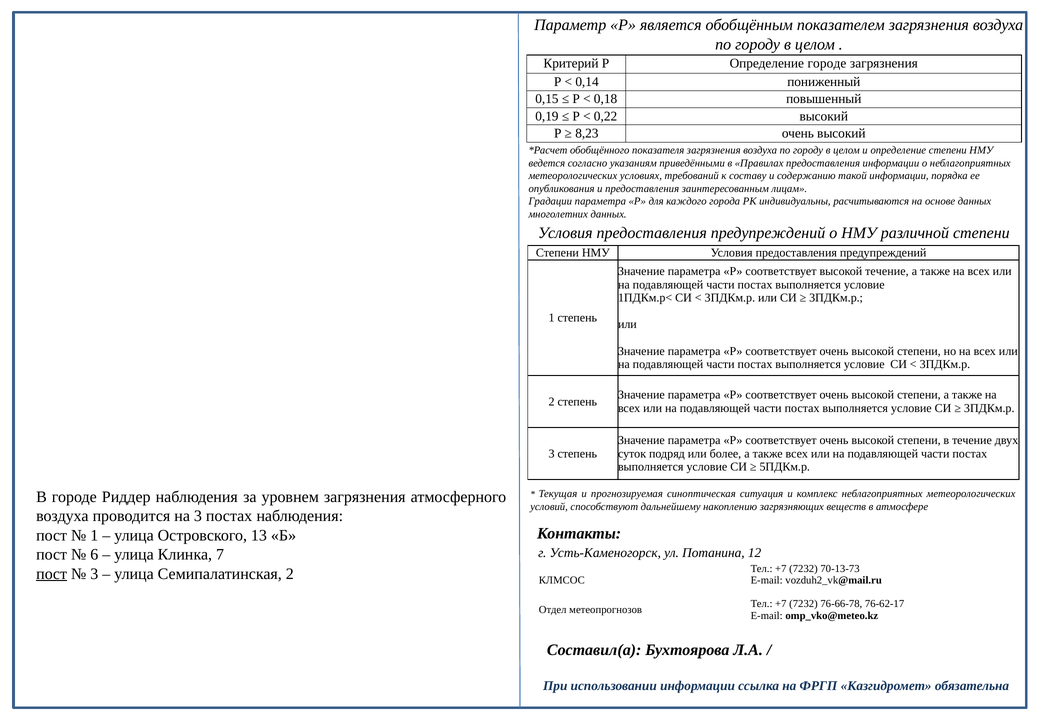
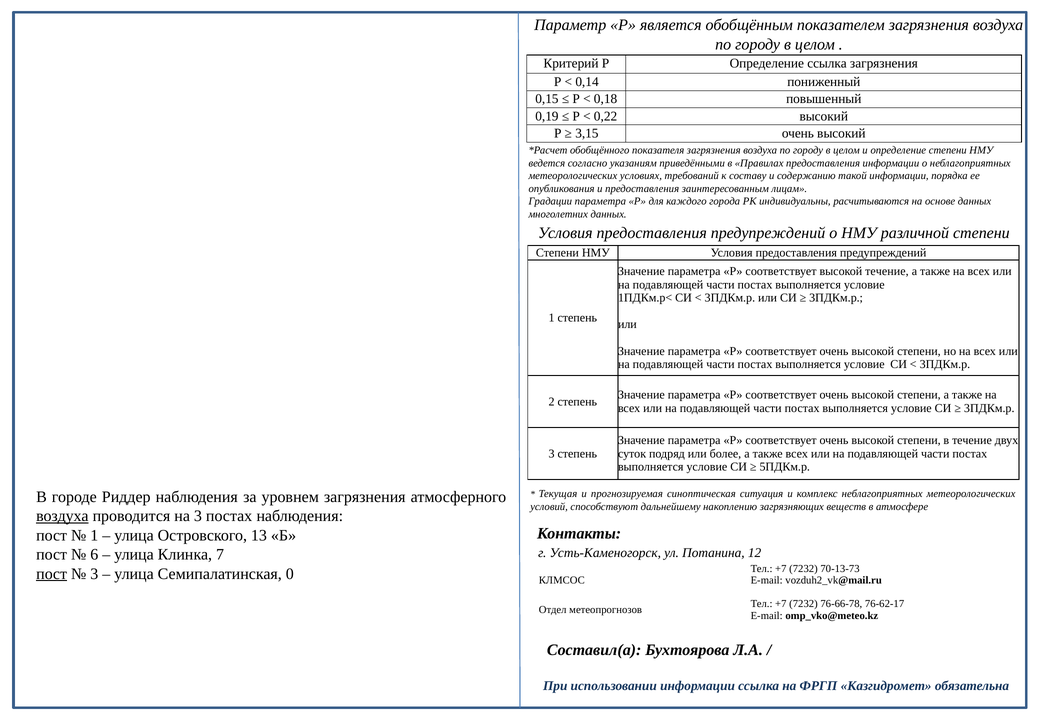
Определение городе: городе -> ссылка (827, 63)
8,23: 8,23 -> 3,15 (587, 133)
воздуха underline: none -> present (62, 516)
Семипалатинская 2: 2 -> 0 (290, 574)
